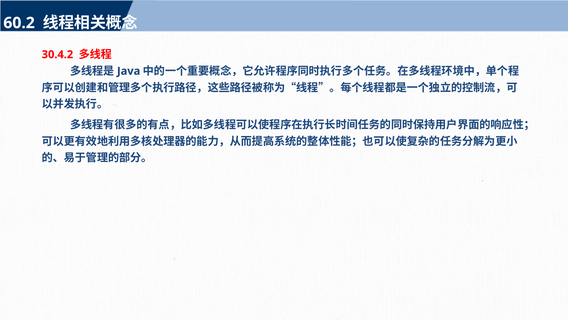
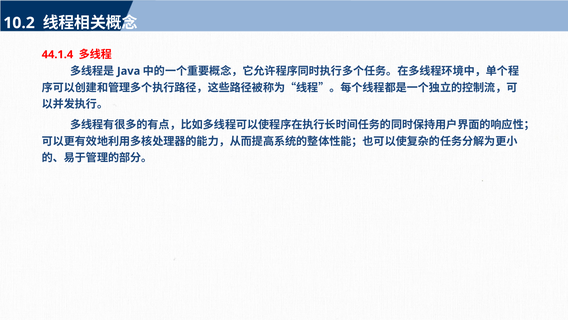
60.2: 60.2 -> 10.2 (19, 23)
30.4.2: 30.4.2 -> 44.1.4 (57, 54)
